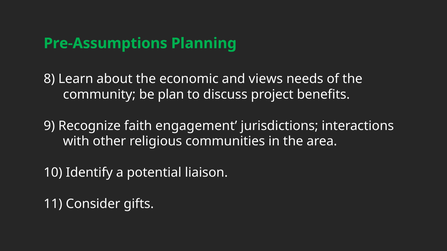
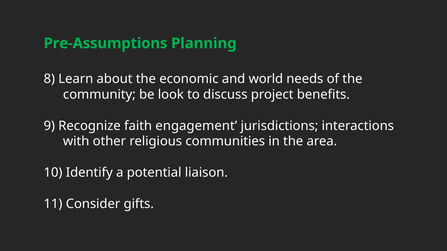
views: views -> world (266, 79)
plan: plan -> look (171, 95)
